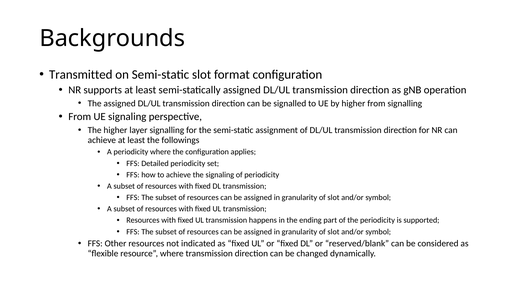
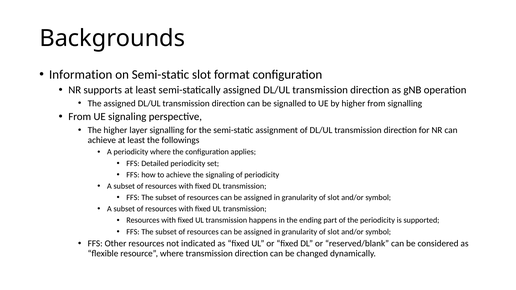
Transmitted: Transmitted -> Information (81, 75)
